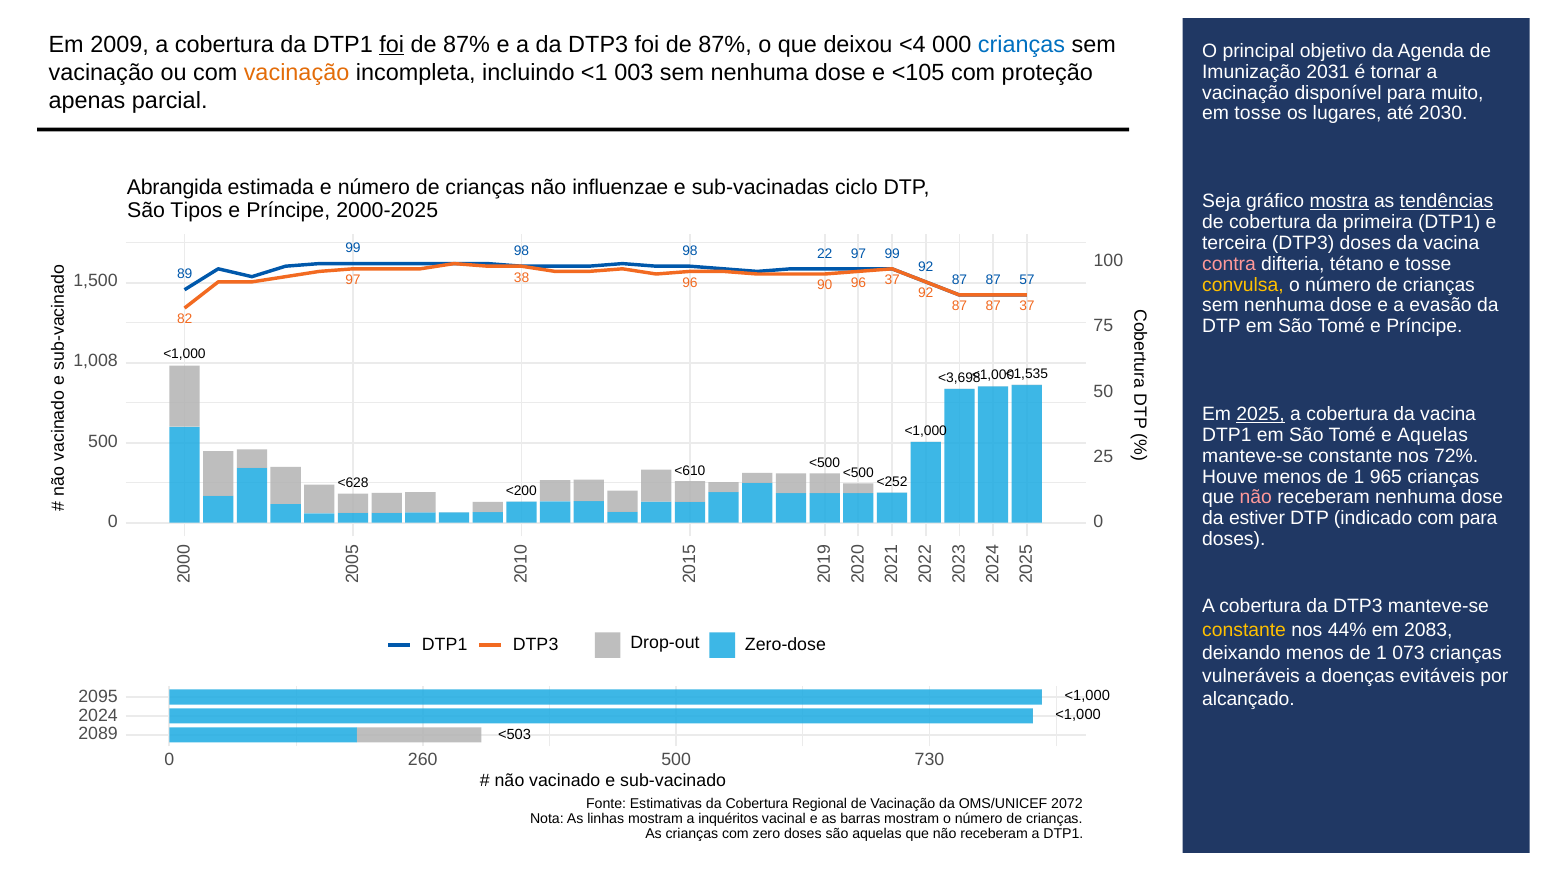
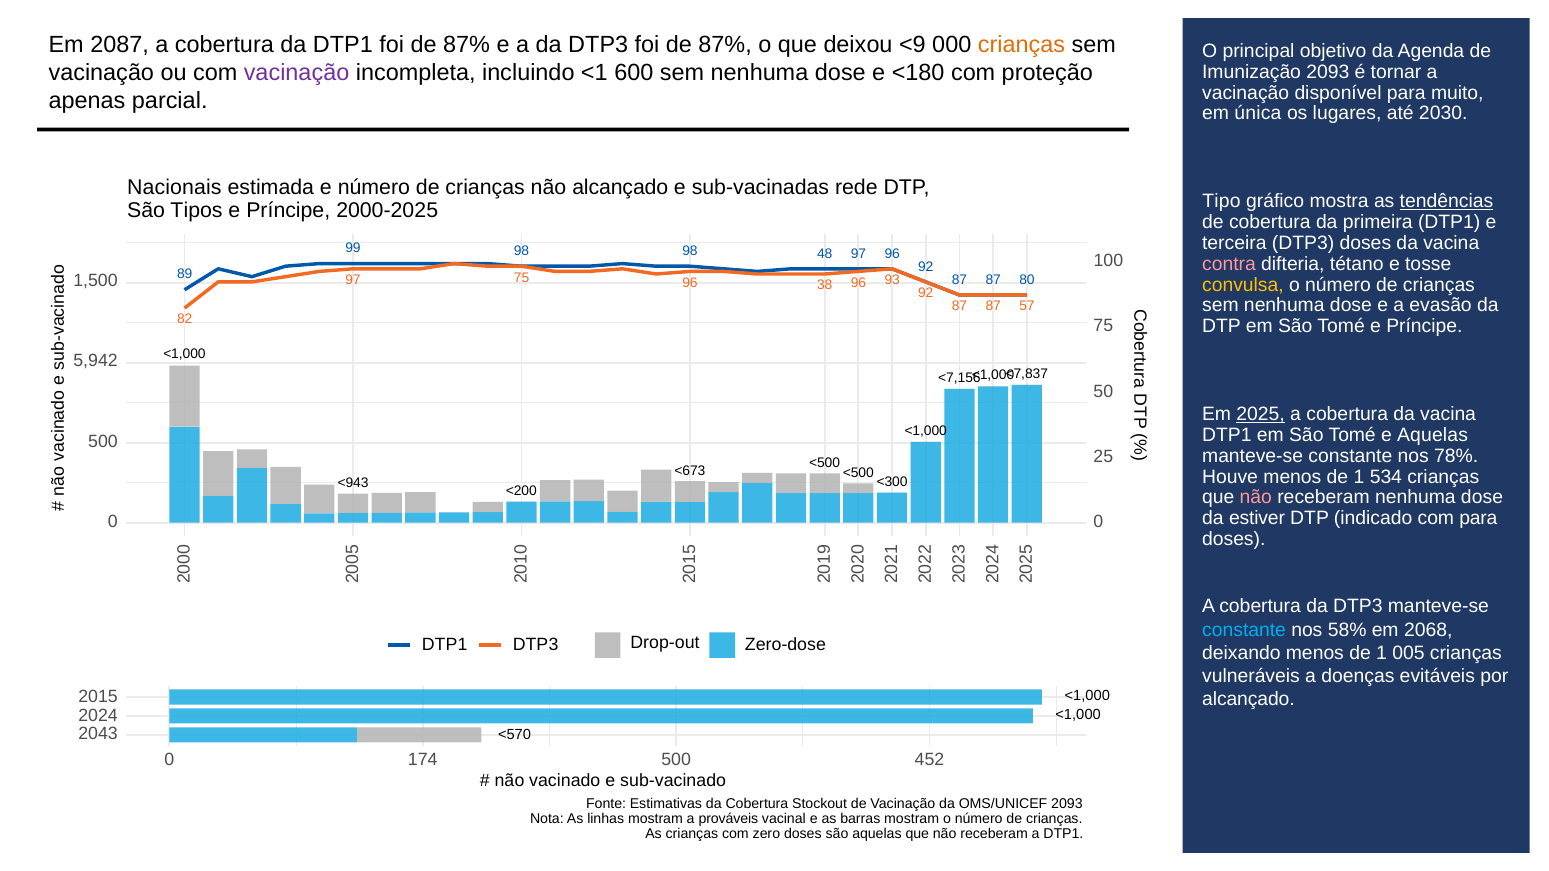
2009: 2009 -> 2087 (120, 45)
foi underline: present -> none (392, 45)
<4: <4 -> <9 (912, 45)
crianças colour: blue -> orange (1021, 45)
vacinação colour: orange -> purple (297, 73)
003: 003 -> 600 (634, 73)
<105: <105 -> <180 (918, 73)
Imunização 2031: 2031 -> 2093 (1328, 72)
em tosse: tosse -> única (1258, 114)
Abrangida: Abrangida -> Nacionais (174, 187)
não influenzae: influenzae -> alcançado (620, 187)
ciclo: ciclo -> rede (856, 187)
Seja: Seja -> Tipo (1221, 201)
mostra underline: present -> none (1339, 201)
22: 22 -> 48 (825, 254)
97 99: 99 -> 96 (892, 254)
57: 57 -> 80 (1027, 280)
97 38: 38 -> 75 (522, 278)
90: 90 -> 38 (825, 285)
96 37: 37 -> 93 (892, 280)
87 37: 37 -> 57 (1027, 306)
1,008: 1,008 -> 5,942 (96, 361)
<1,535: <1,535 -> <7,837 (1027, 374)
<3,698: <3,698 -> <7,156 (959, 378)
72%: 72% -> 78% (1456, 456)
<610: <610 -> <673 (690, 471)
965: 965 -> 534 (1386, 477)
<252: <252 -> <300 (892, 482)
<628: <628 -> <943 (353, 483)
constante colour: yellow -> light blue (1244, 630)
44%: 44% -> 58% (1347, 630)
2083: 2083 -> 2068 (1428, 630)
073: 073 -> 005 (1408, 653)
2095: 2095 -> 2015 (98, 697)
2089: 2089 -> 2043 (98, 734)
<503: <503 -> <570 (515, 735)
260: 260 -> 174 (423, 760)
730: 730 -> 452 (929, 760)
Regional: Regional -> Stockout (820, 804)
OMS/UNICEF 2072: 2072 -> 2093 (1067, 804)
inquéritos: inquéritos -> prováveis (728, 819)
